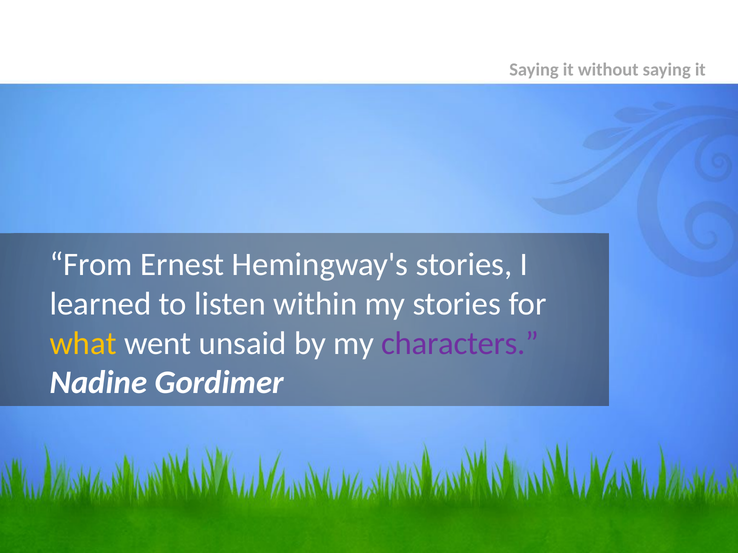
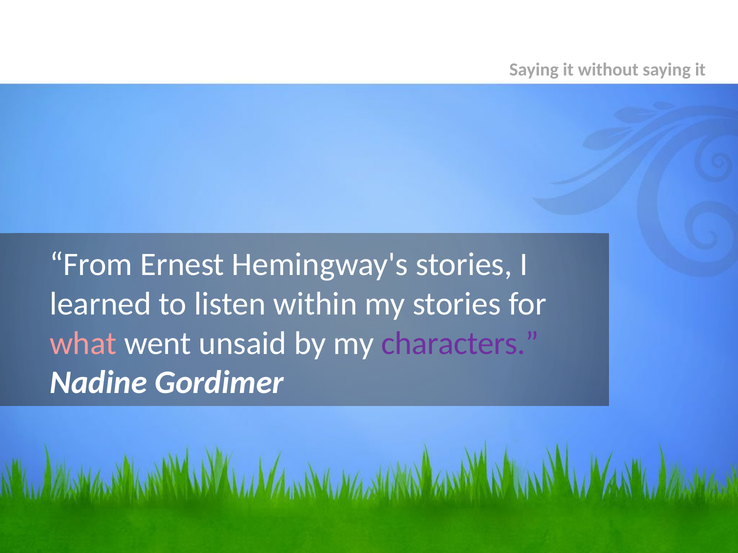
what colour: yellow -> pink (83, 344)
